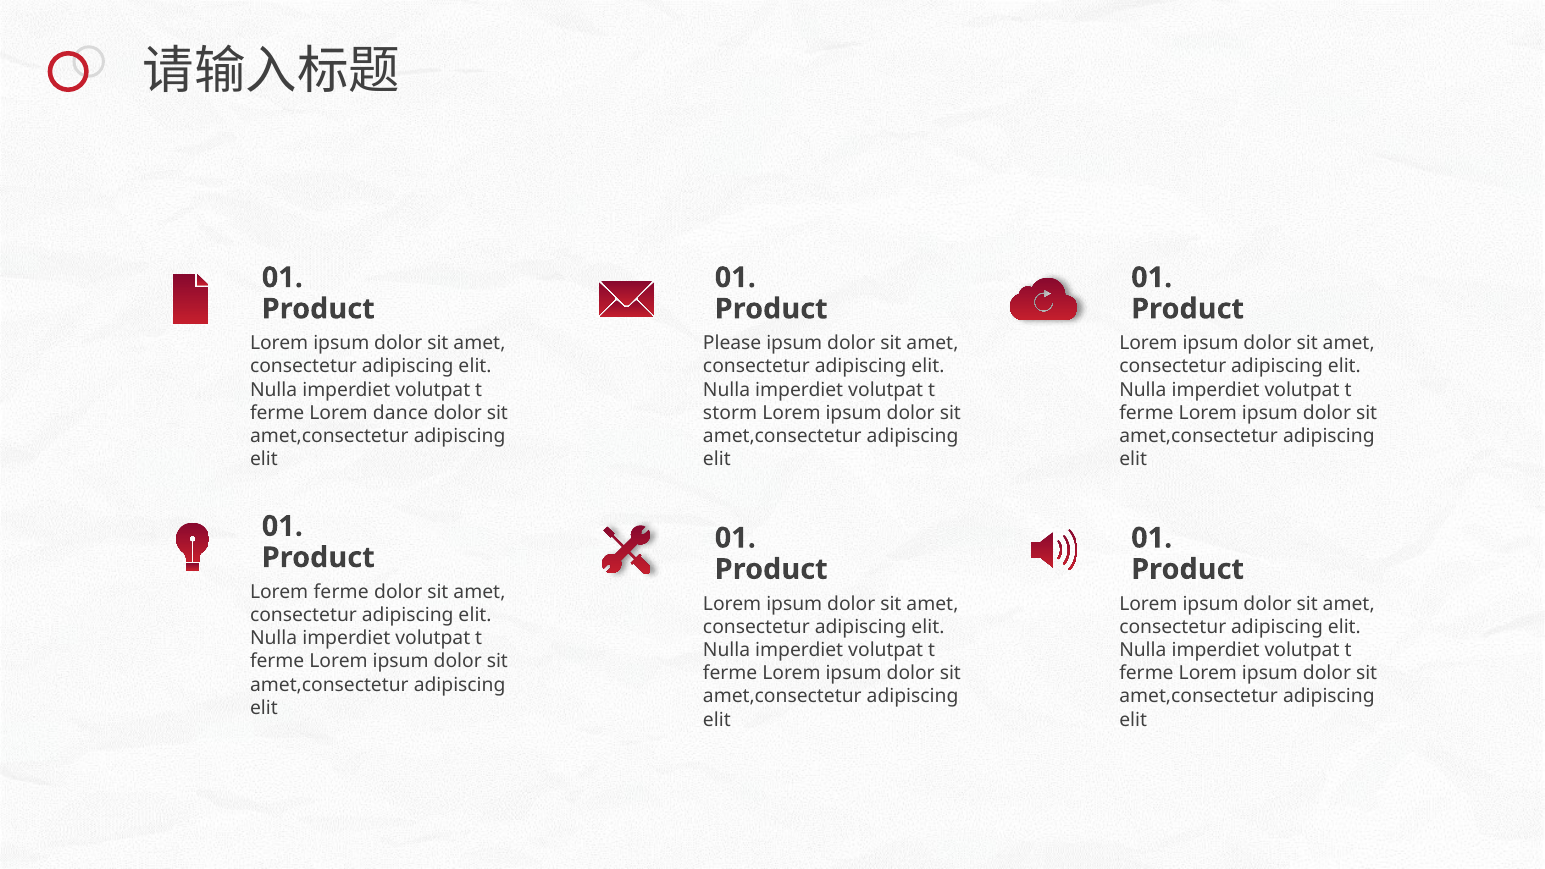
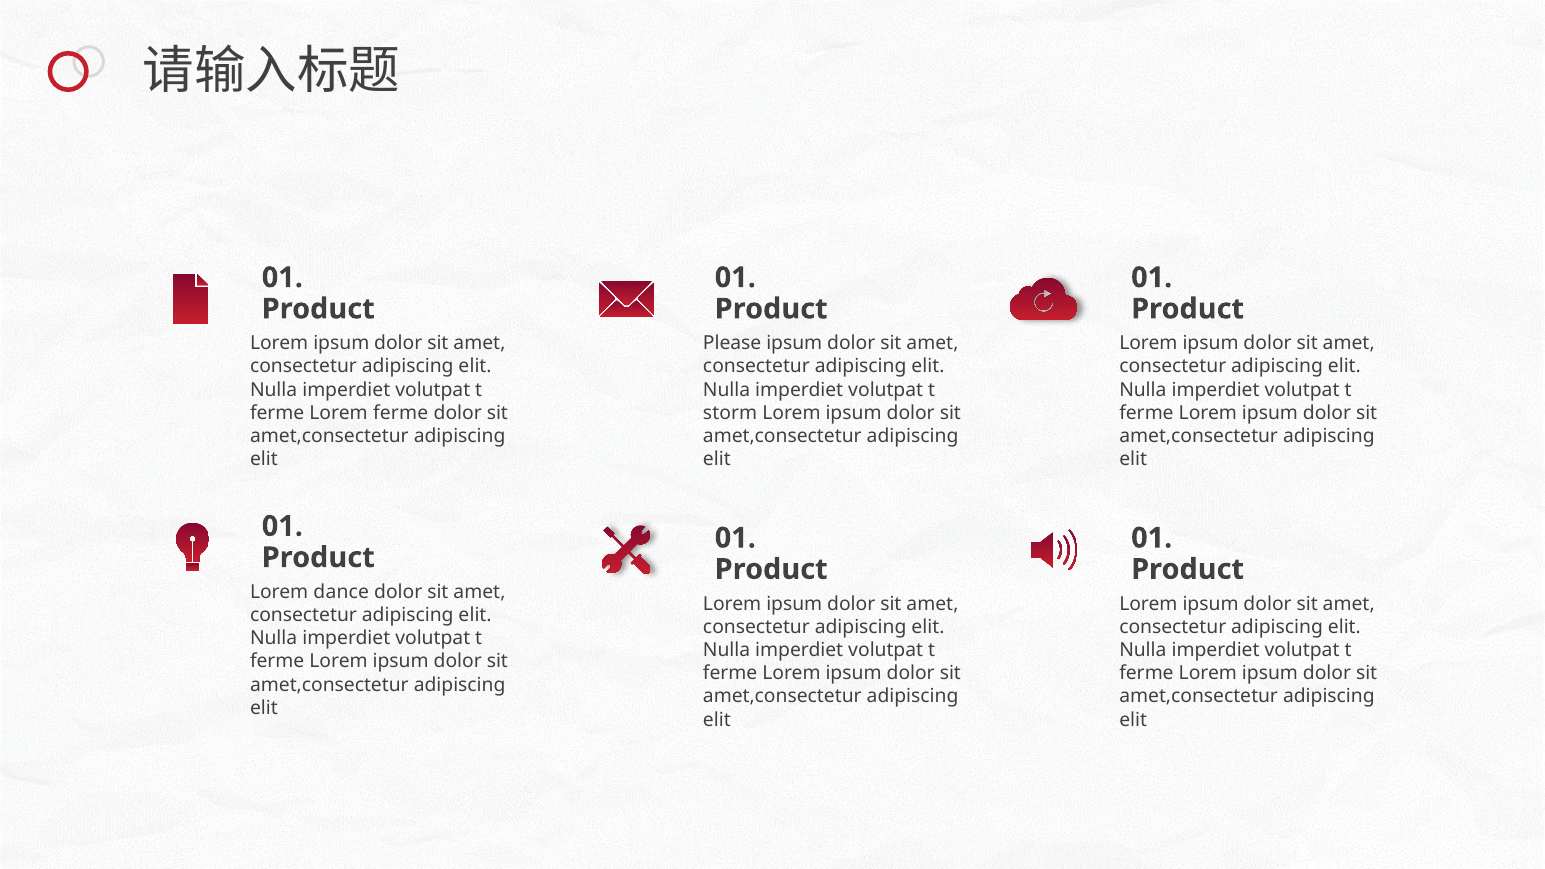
Lorem dance: dance -> ferme (401, 413)
Lorem ferme: ferme -> dance (341, 592)
